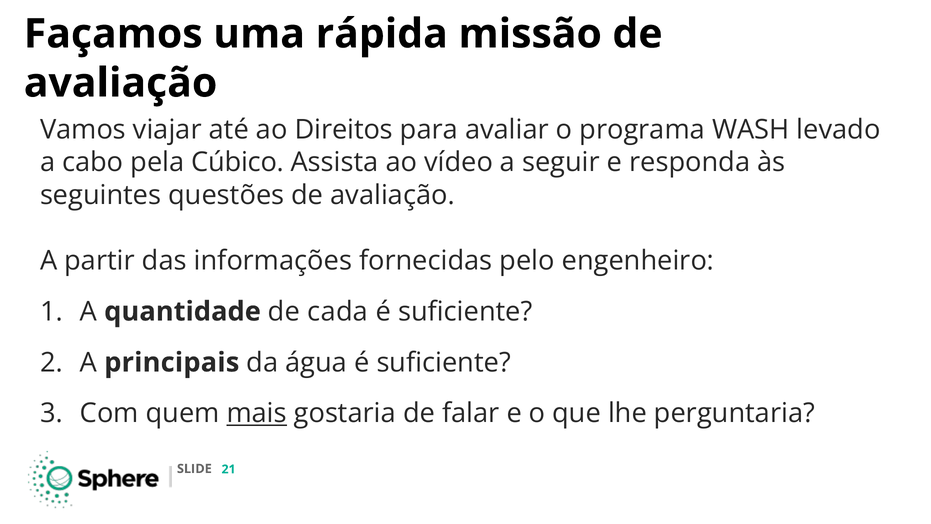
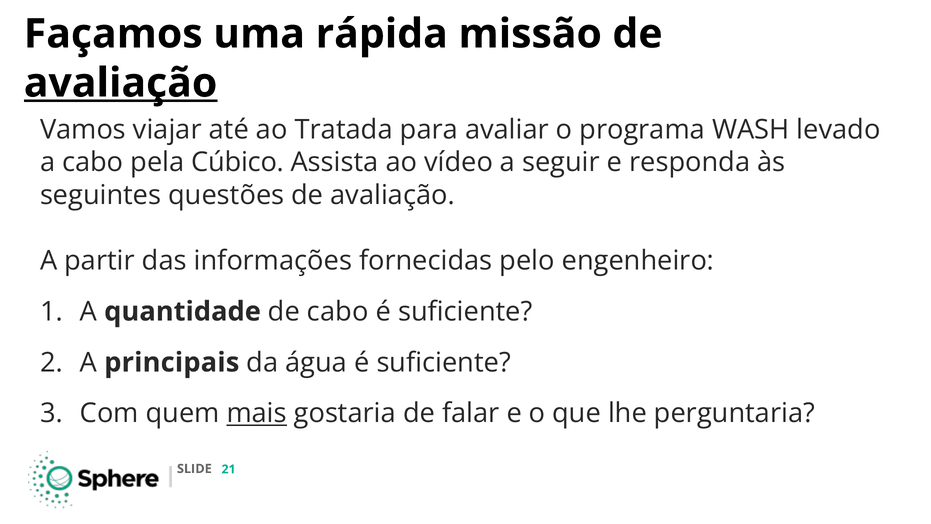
avaliação underline: none -> present (121, 83)
Direitos: Direitos -> Tratada (344, 130)
de cada: cada -> cabo (338, 311)
